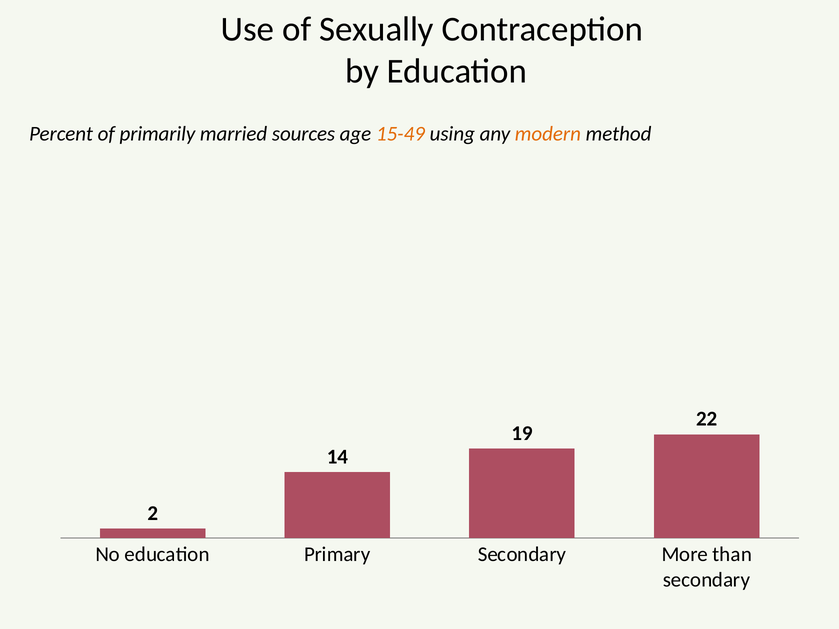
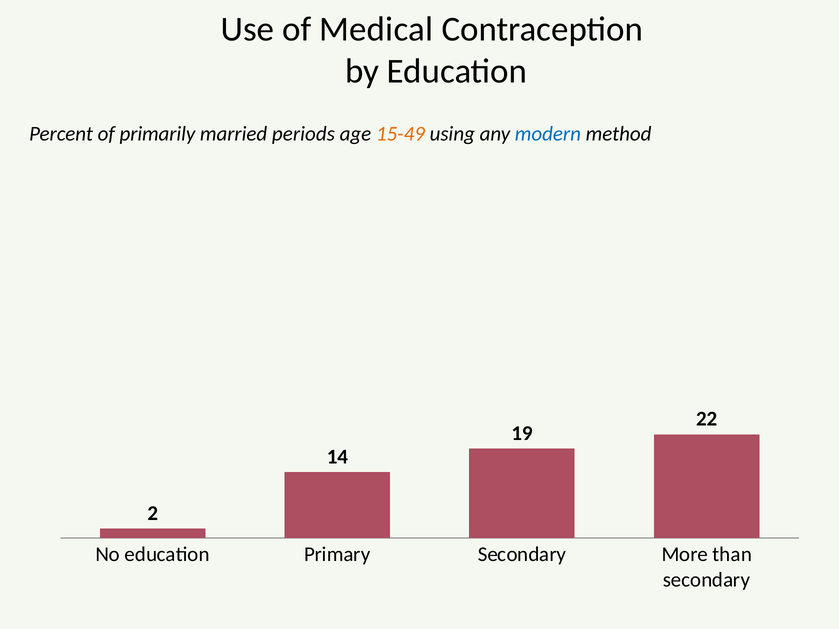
Sexually: Sexually -> Medical (376, 29)
sources: sources -> periods (303, 134)
modern colour: orange -> blue (548, 134)
